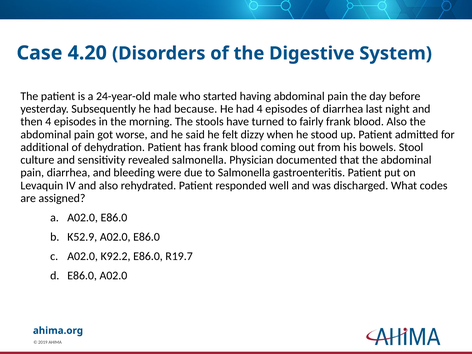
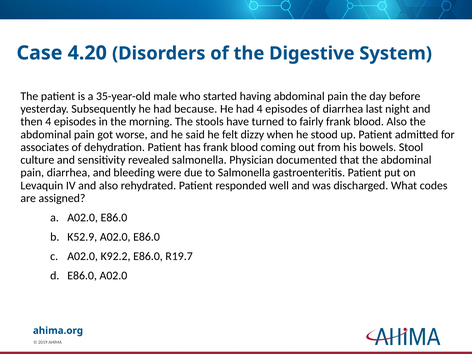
24-year-old: 24-year-old -> 35-year-old (123, 96)
additional: additional -> associates (45, 147)
